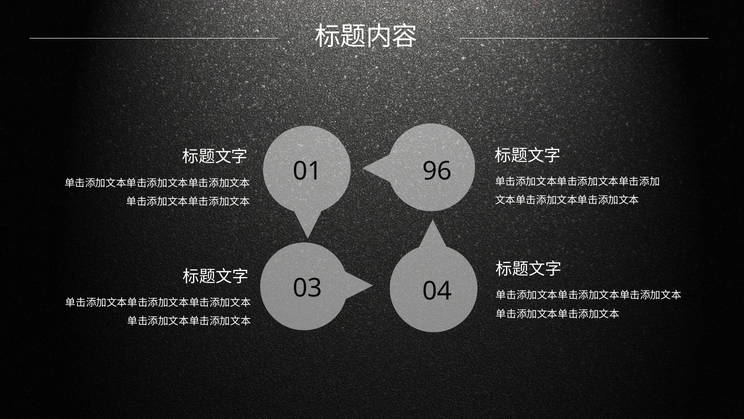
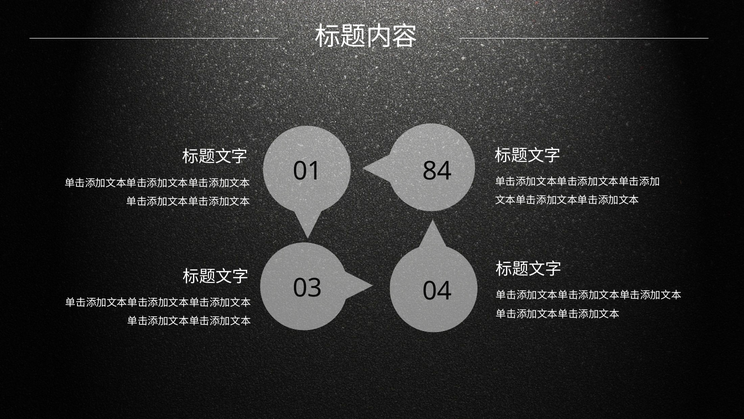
96: 96 -> 84 (437, 171)
